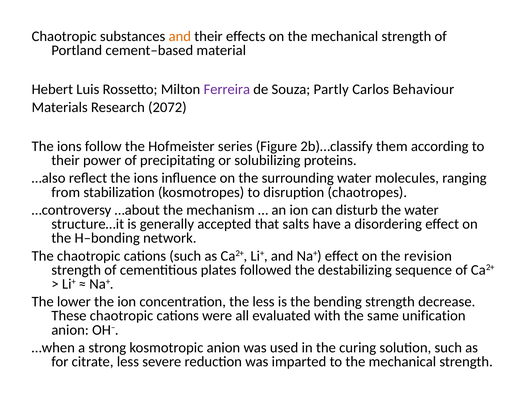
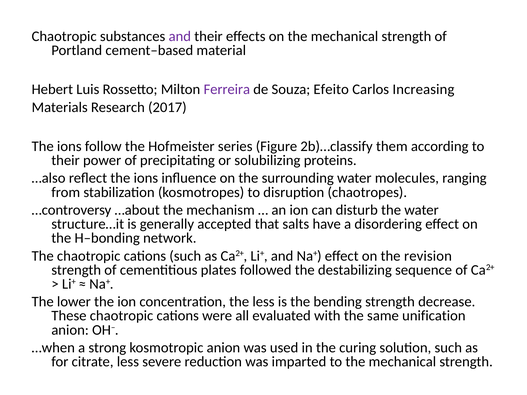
and colour: orange -> purple (180, 36)
Partly: Partly -> Efeito (331, 89)
Behaviour: Behaviour -> Increasing (423, 89)
2072: 2072 -> 2017 (167, 107)
